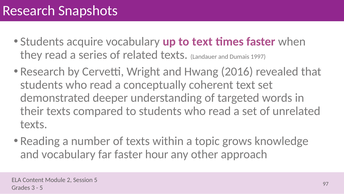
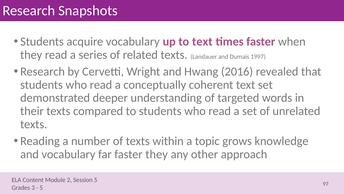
faster hour: hour -> they (157, 154)
